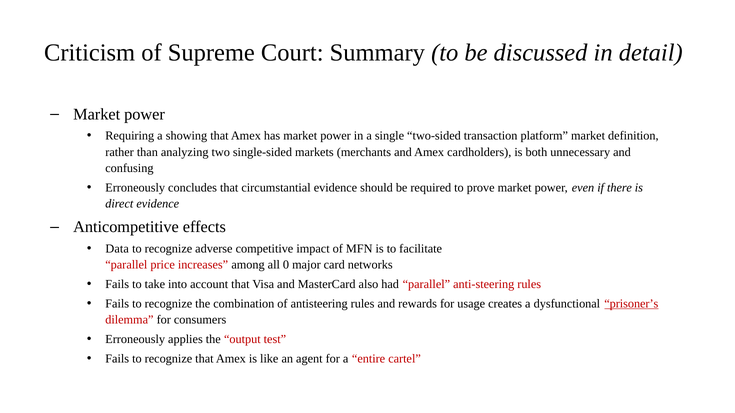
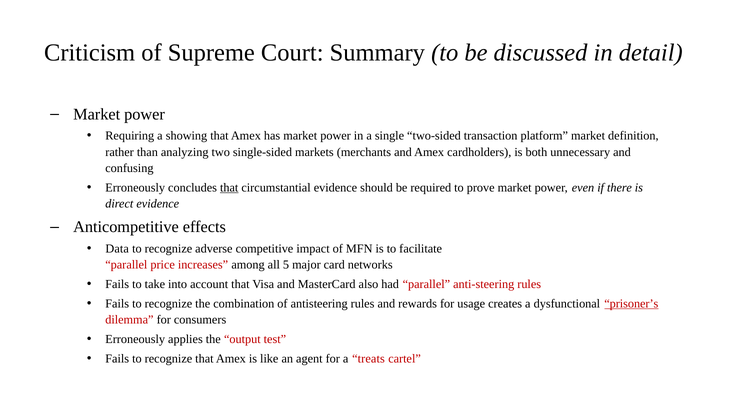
that underline: none -> present (229, 188)
0: 0 -> 5 (286, 265)
entire: entire -> treats (368, 359)
